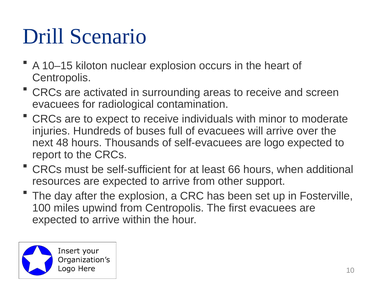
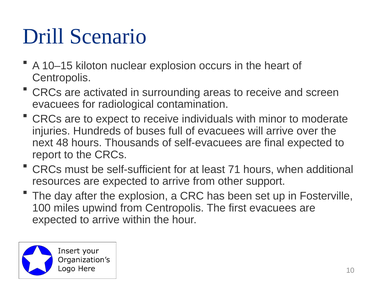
logo: logo -> final (274, 143)
66: 66 -> 71 (234, 169)
